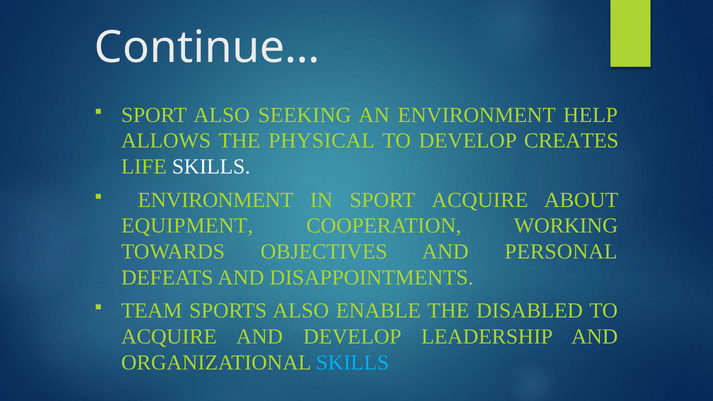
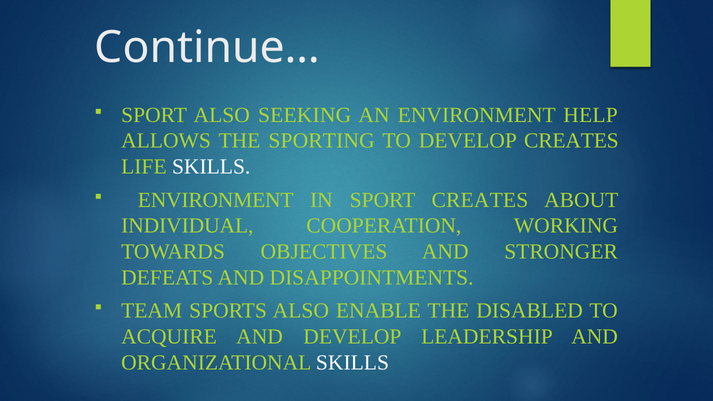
PHYSICAL: PHYSICAL -> SPORTING (322, 141)
SPORT ACQUIRE: ACQUIRE -> CREATES (480, 200)
EQUIPMENT: EQUIPMENT -> INDIVIDUAL (187, 226)
PERSONAL: PERSONAL -> STRONGER (561, 252)
SKILLS colour: light blue -> white (352, 363)
